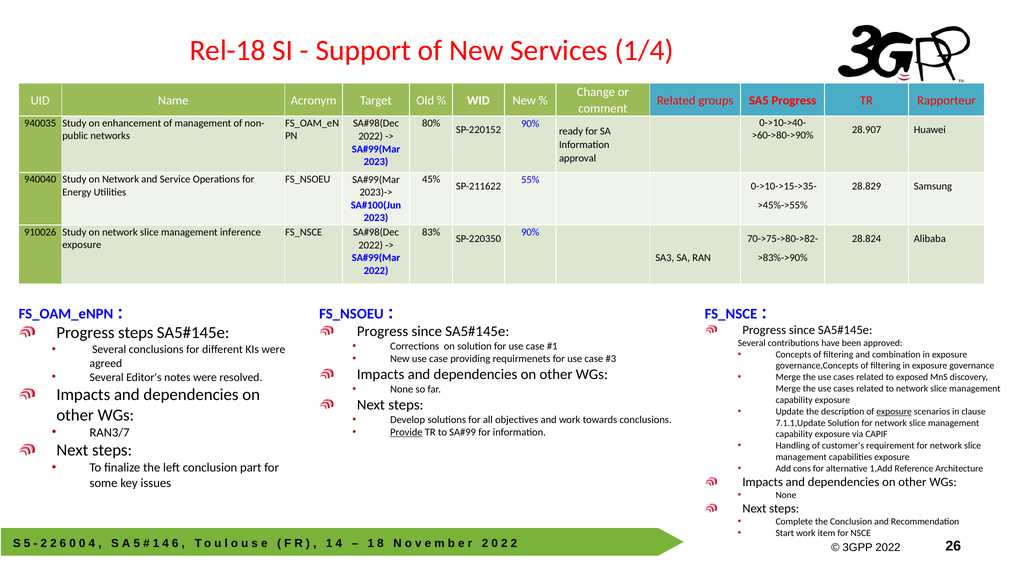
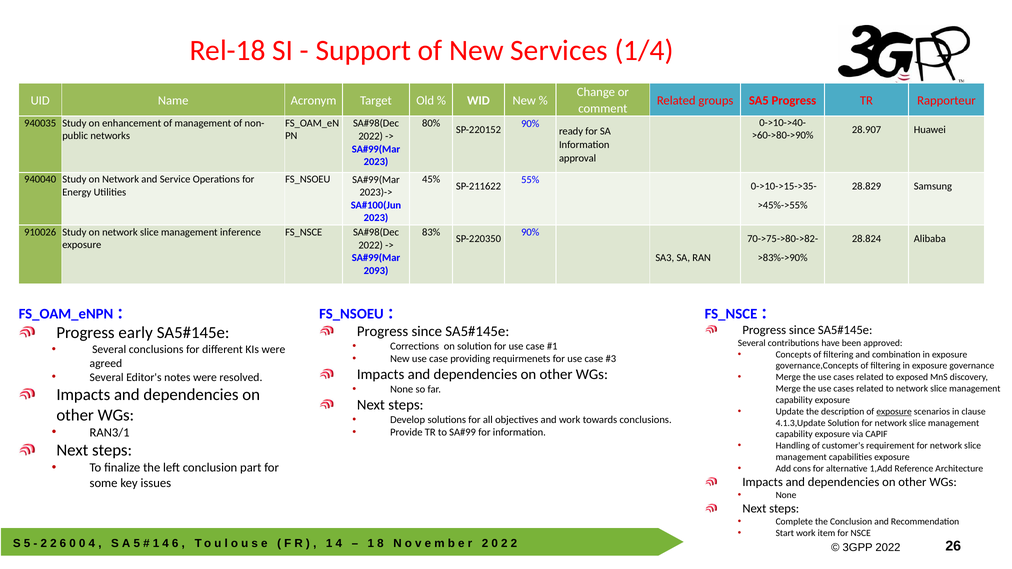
2022: 2022 -> 2093 (376, 271)
Progress steps: steps -> early (136, 333)
7.1.1,Update: 7.1.1,Update -> 4.1.3,Update (801, 423)
RAN3/7: RAN3/7 -> RAN3/1 (110, 433)
Provide underline: present -> none (406, 433)
